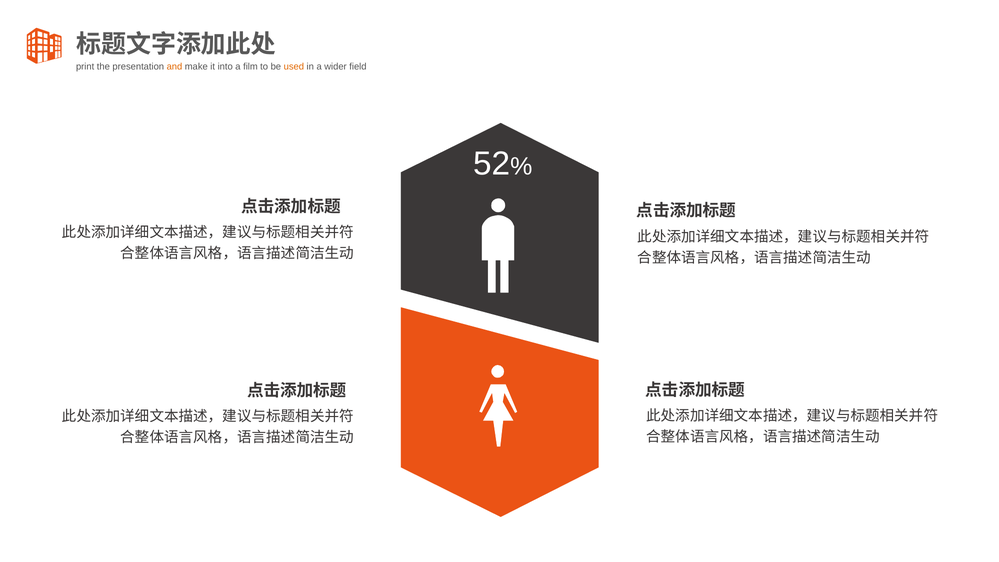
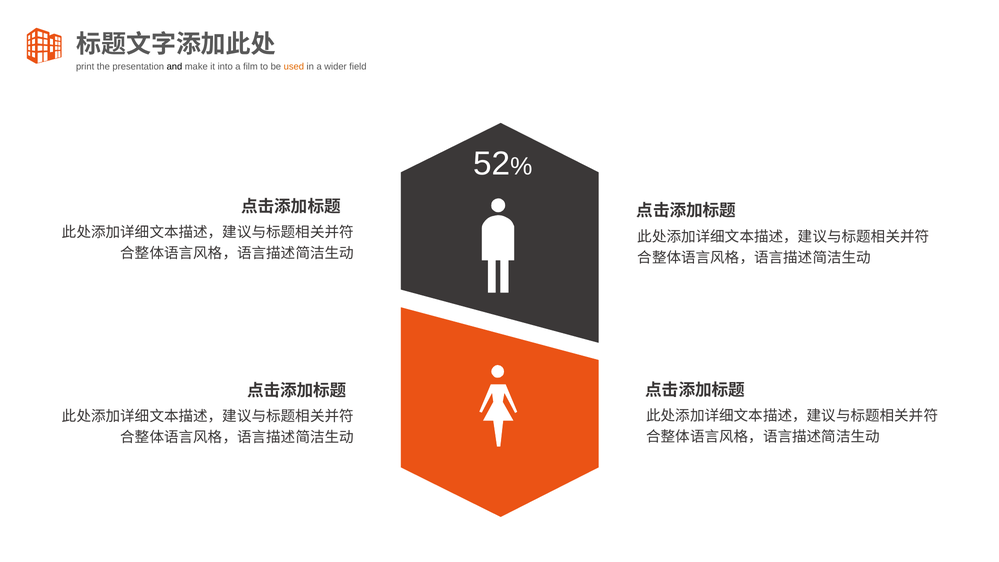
and colour: orange -> black (174, 67)
